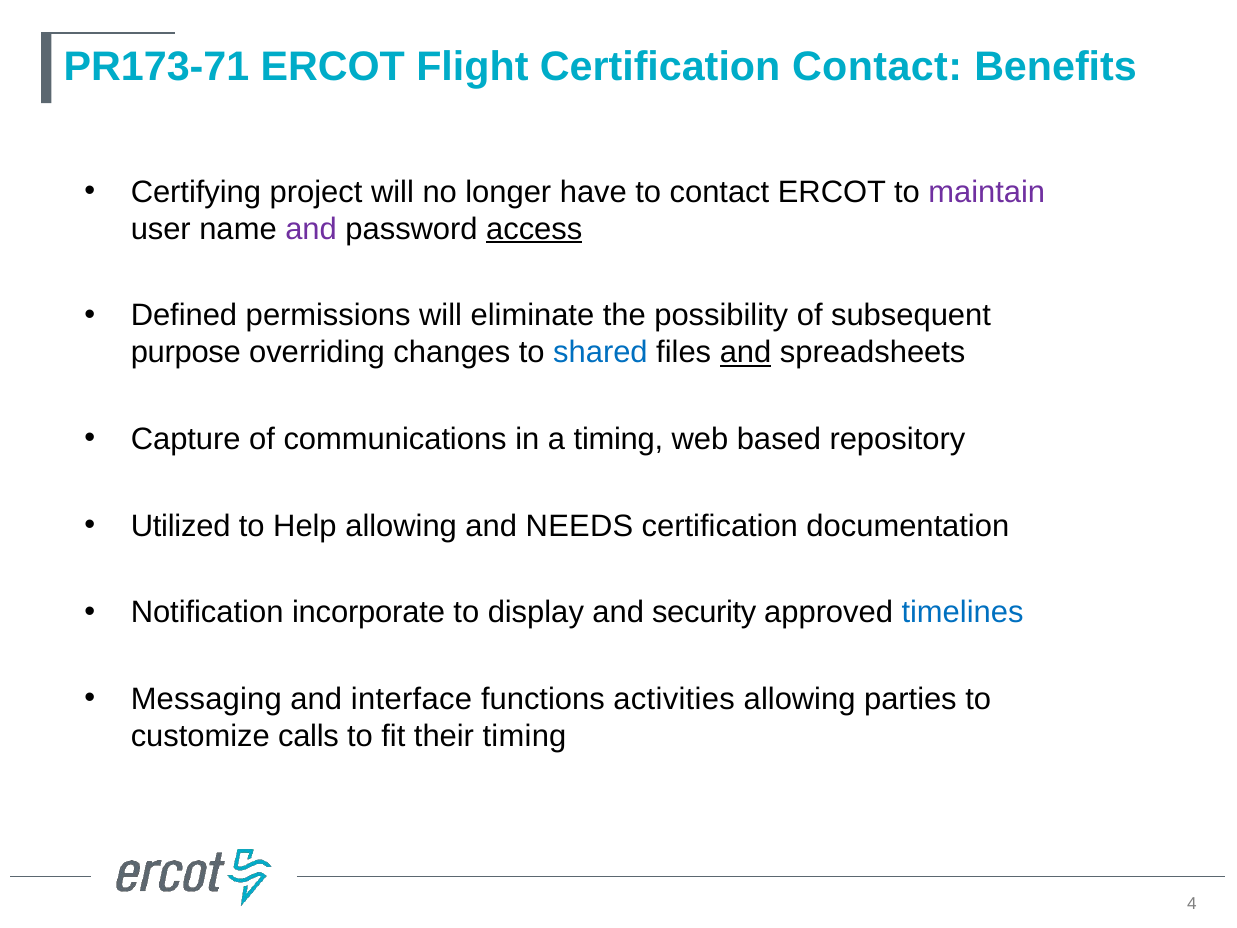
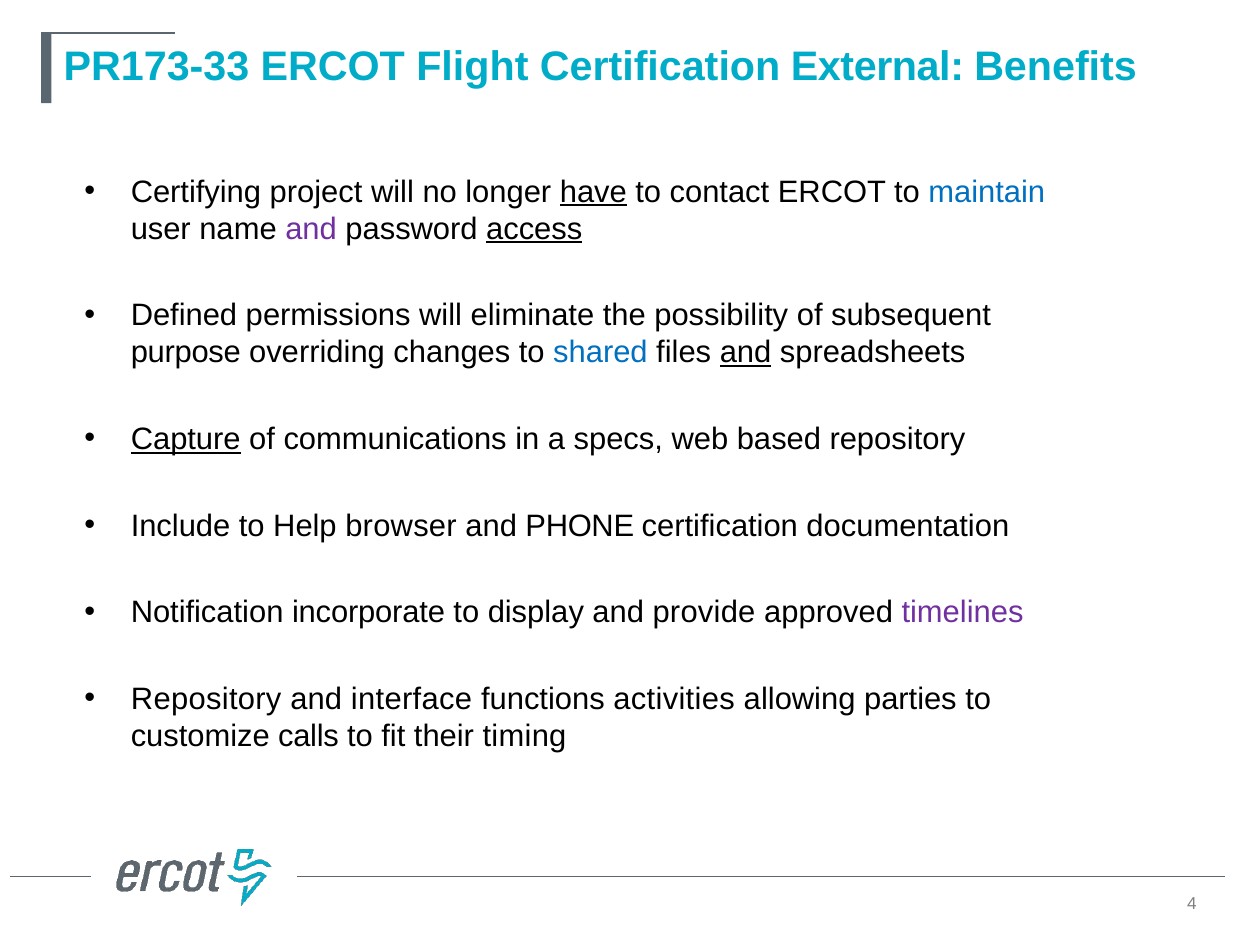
PR173-71: PR173-71 -> PR173-33 (156, 67)
Certification Contact: Contact -> External (877, 67)
have underline: none -> present (593, 192)
maintain colour: purple -> blue (987, 192)
Capture underline: none -> present (186, 439)
a timing: timing -> specs (618, 439)
Utilized: Utilized -> Include (181, 526)
Help allowing: allowing -> browser (401, 526)
NEEDS: NEEDS -> PHONE (580, 526)
security: security -> provide (704, 612)
timelines colour: blue -> purple (963, 612)
Messaging: Messaging -> Repository (206, 699)
